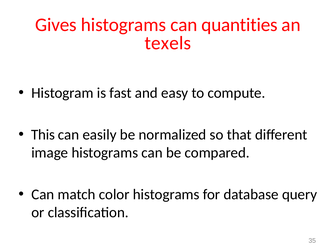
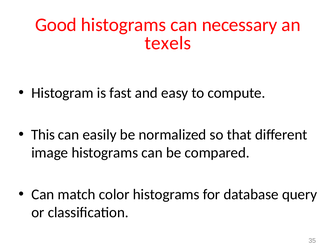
Gives: Gives -> Good (56, 25)
quantities: quantities -> necessary (240, 25)
